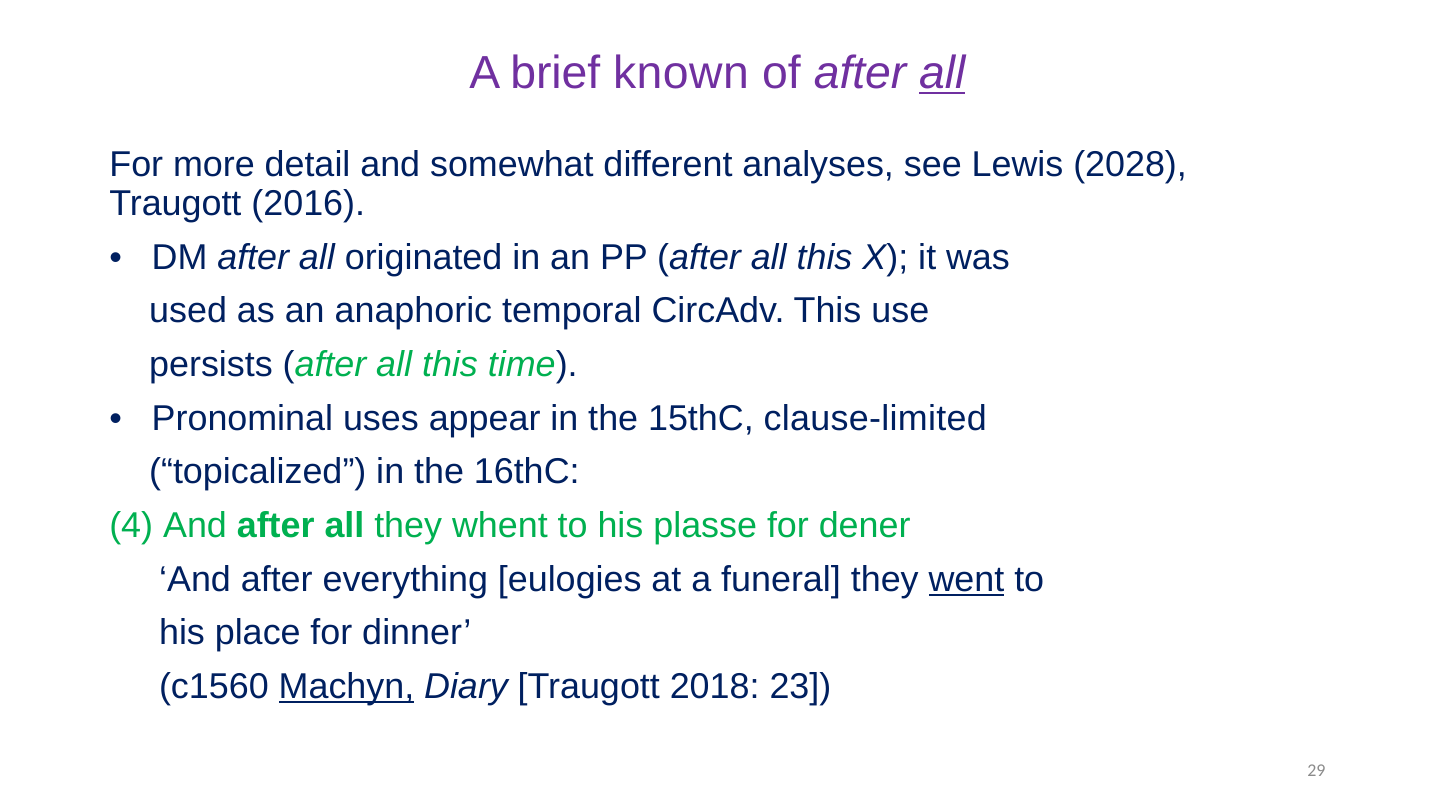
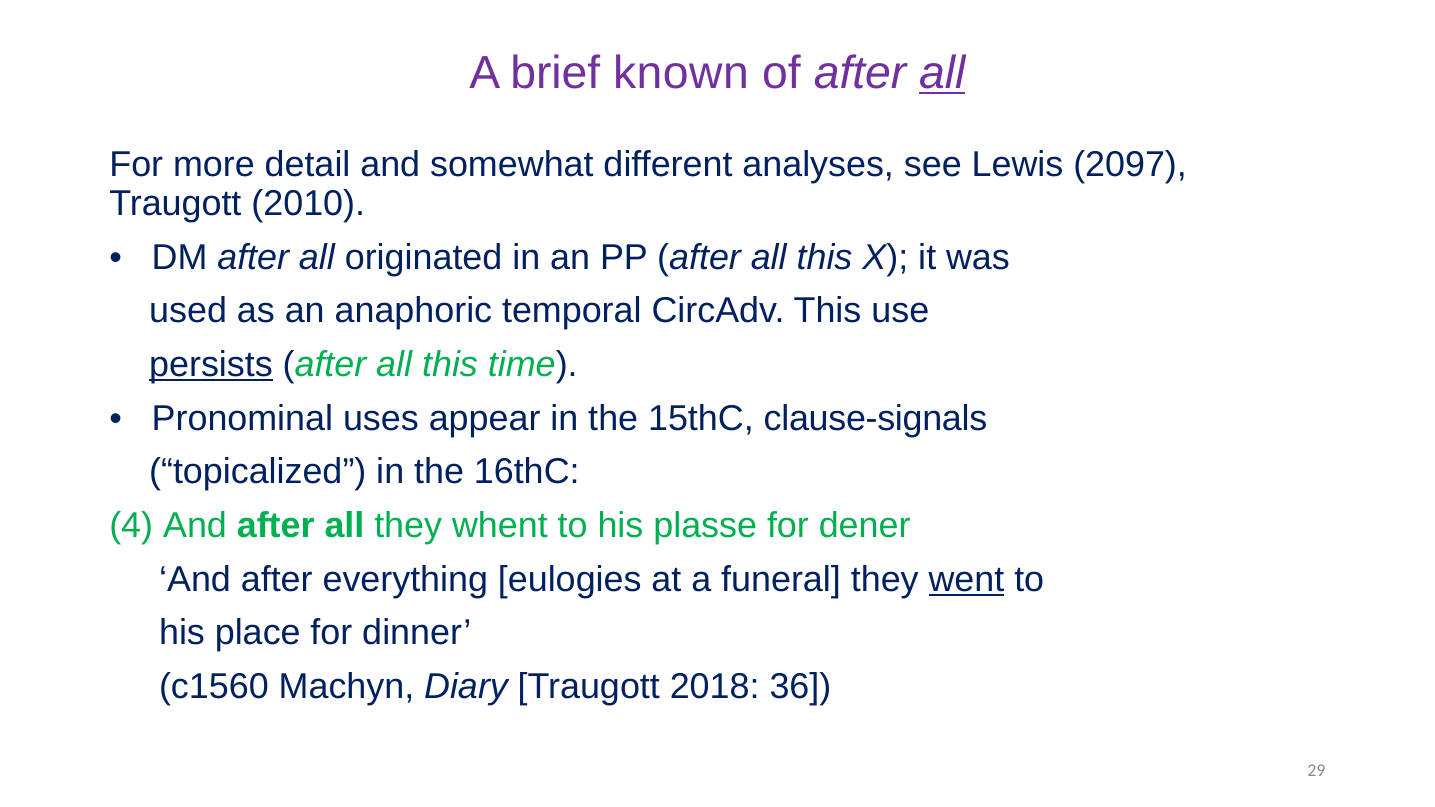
2028: 2028 -> 2097 (1130, 165)
2016: 2016 -> 2010 (308, 204)
persists underline: none -> present (211, 365)
clause-limited: clause-limited -> clause-signals (875, 418)
Machyn underline: present -> none (346, 687)
23: 23 -> 36 (800, 687)
